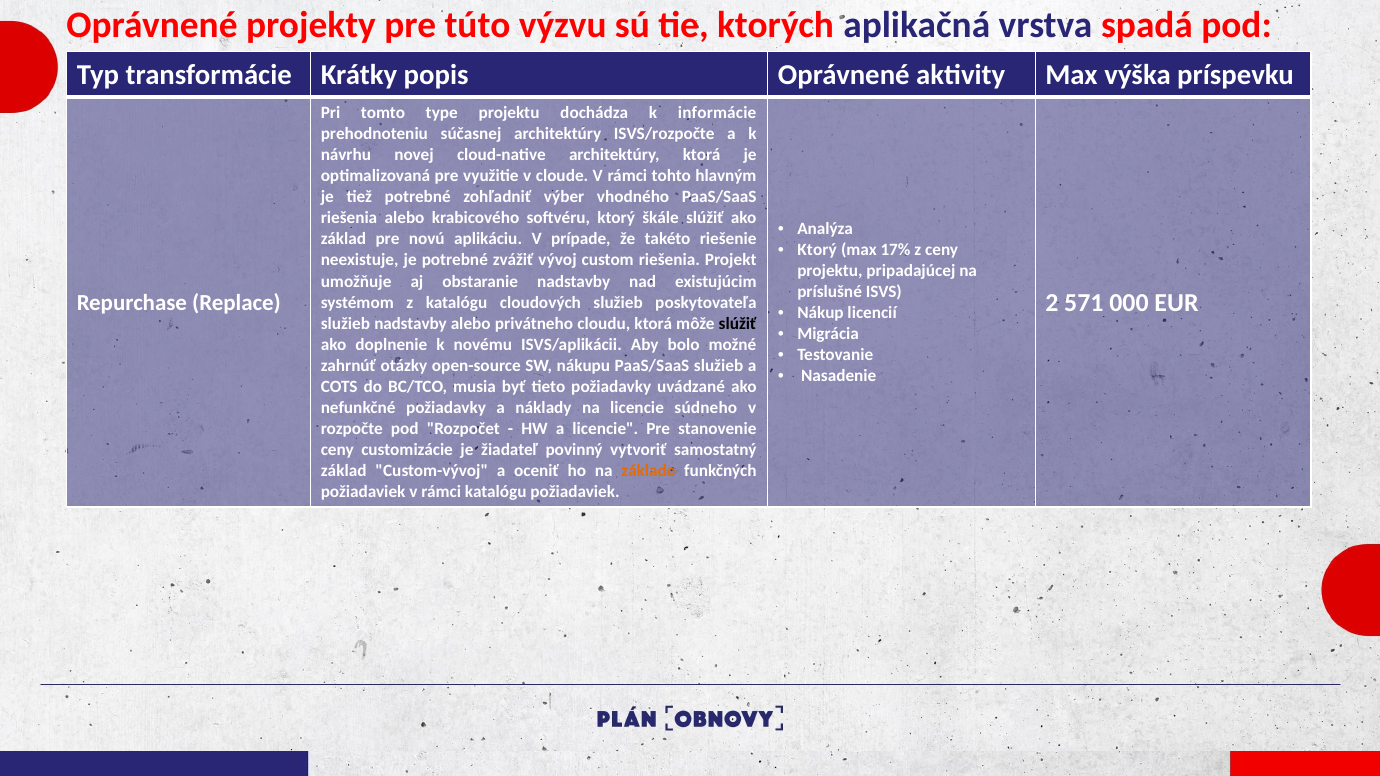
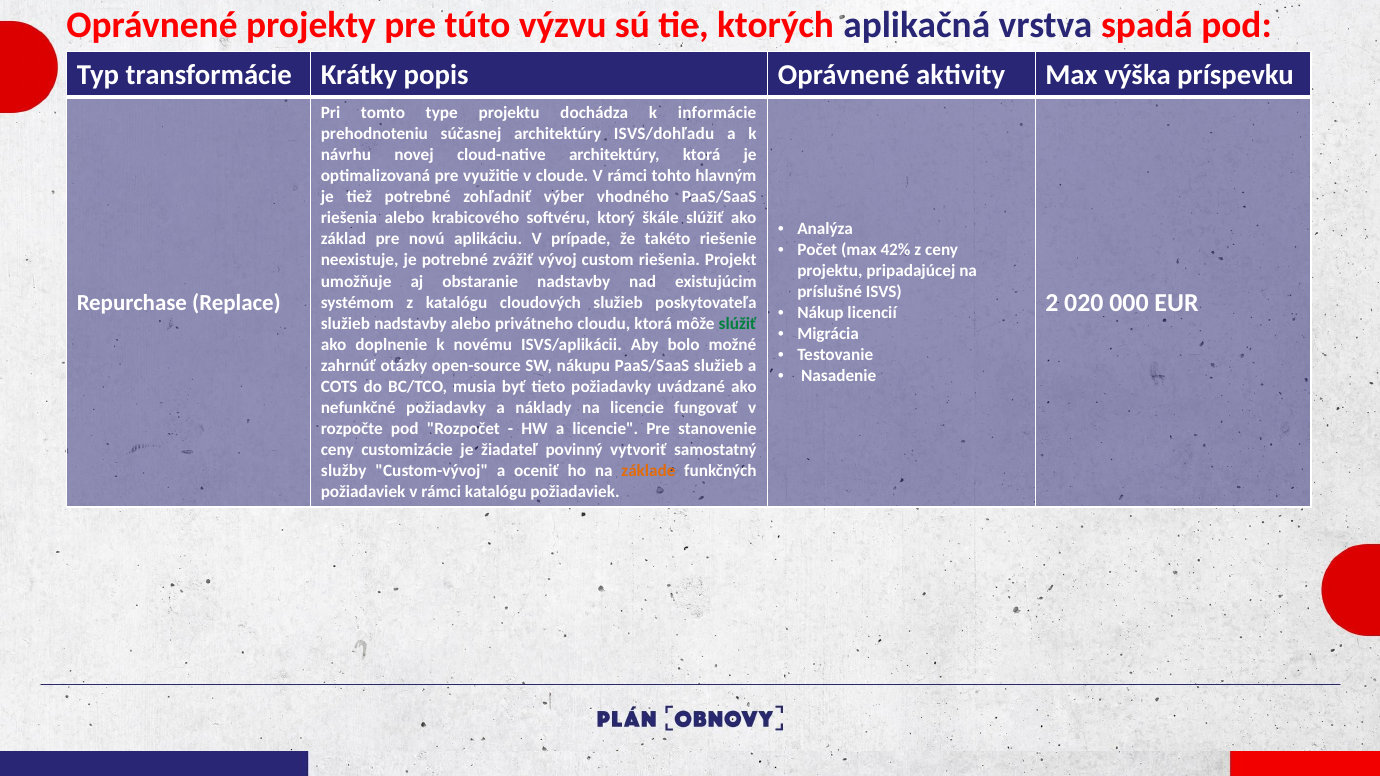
ISVS/rozpočte: ISVS/rozpočte -> ISVS/dohľadu (664, 134)
Ktorý: Ktorý -> Počet (817, 250)
17%: 17% -> 42% (895, 250)
571: 571 -> 020 (1084, 303)
slúžiť colour: black -> green (738, 323)
súdneho: súdneho -> fungovať (706, 408)
základ: základ -> služby (344, 471)
